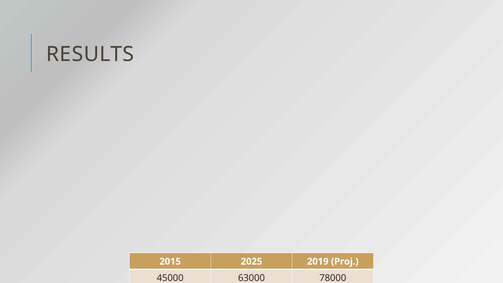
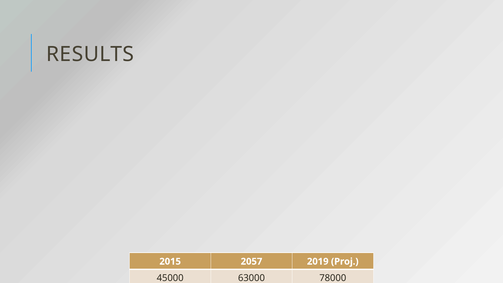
2025: 2025 -> 2057 (251, 261)
